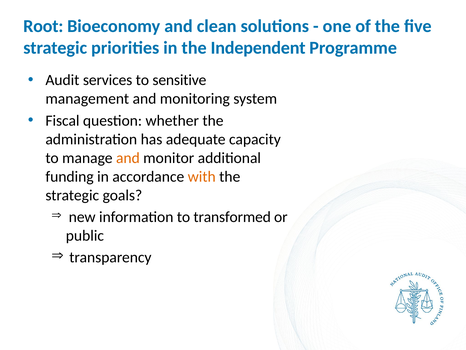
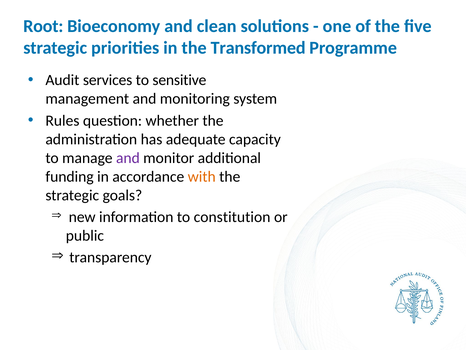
Independent: Independent -> Transformed (258, 48)
Fiscal: Fiscal -> Rules (62, 120)
and colour: orange -> purple (128, 158)
transformed: transformed -> constitution (232, 217)
